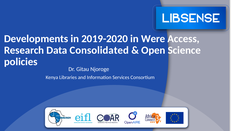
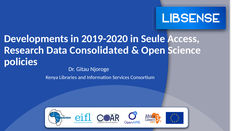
Were: Were -> Seule (153, 39)
